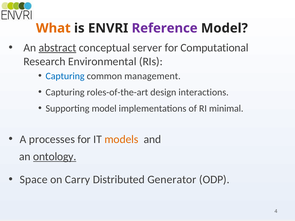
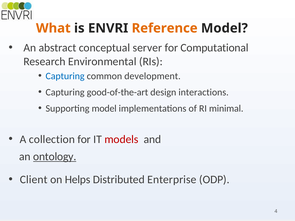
Reference colour: purple -> orange (165, 28)
abstract underline: present -> none (57, 48)
management: management -> development (152, 76)
roles-of-the-art: roles-of-the-art -> good-of-the-art (117, 92)
processes: processes -> collection (52, 139)
models colour: orange -> red (121, 139)
Space: Space -> Client (34, 180)
Carry: Carry -> Helps (78, 180)
Generator: Generator -> Enterprise (172, 180)
